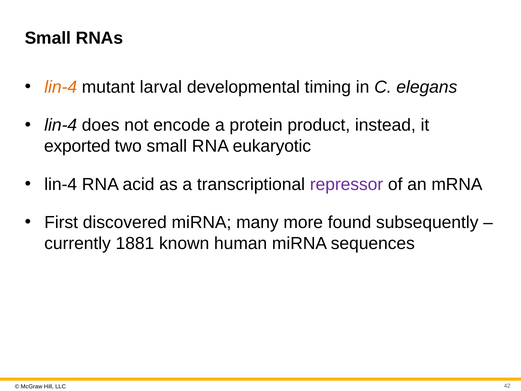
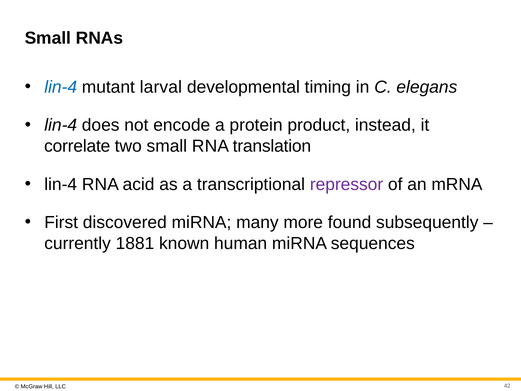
lin-4 colour: orange -> blue (61, 87)
exported: exported -> correlate (77, 146)
eukaryotic: eukaryotic -> translation (272, 146)
